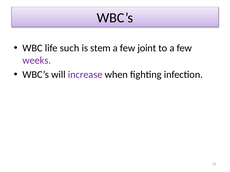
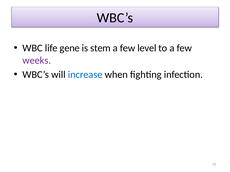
such: such -> gene (70, 48)
joint: joint -> level (147, 48)
increase colour: purple -> blue (85, 75)
